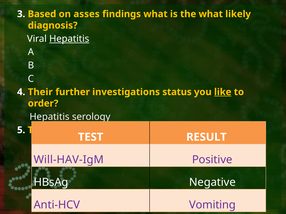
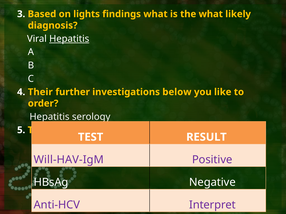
asses: asses -> lights (87, 14)
status: status -> below (177, 92)
like underline: present -> none (223, 92)
Vomiting: Vomiting -> Interpret (212, 205)
